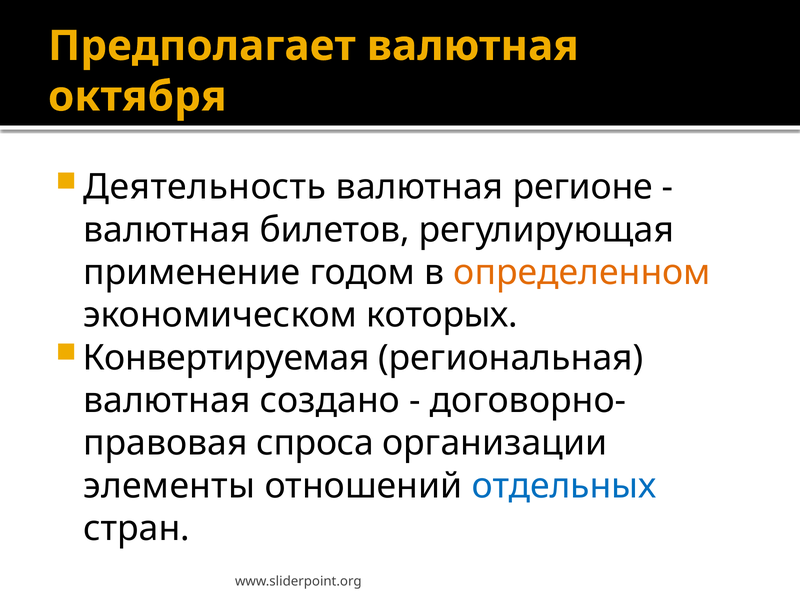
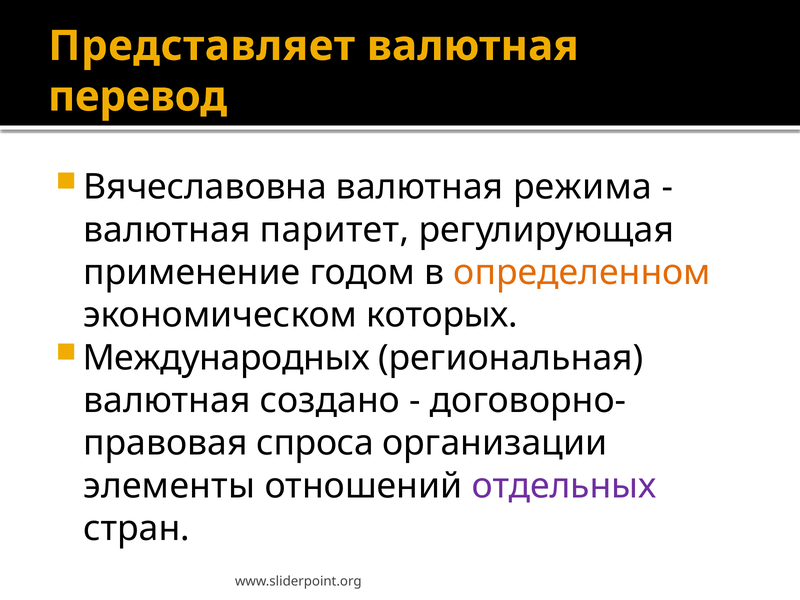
Предполагает: Предполагает -> Представляет (202, 46)
октября: октября -> перевод (138, 97)
Деятельность: Деятельность -> Вячеславовна (205, 187)
регионе: регионе -> режима (583, 187)
билетов: билетов -> паритет (335, 230)
Конвертируемая: Конвертируемая -> Международных (226, 358)
отдельных colour: blue -> purple (564, 486)
